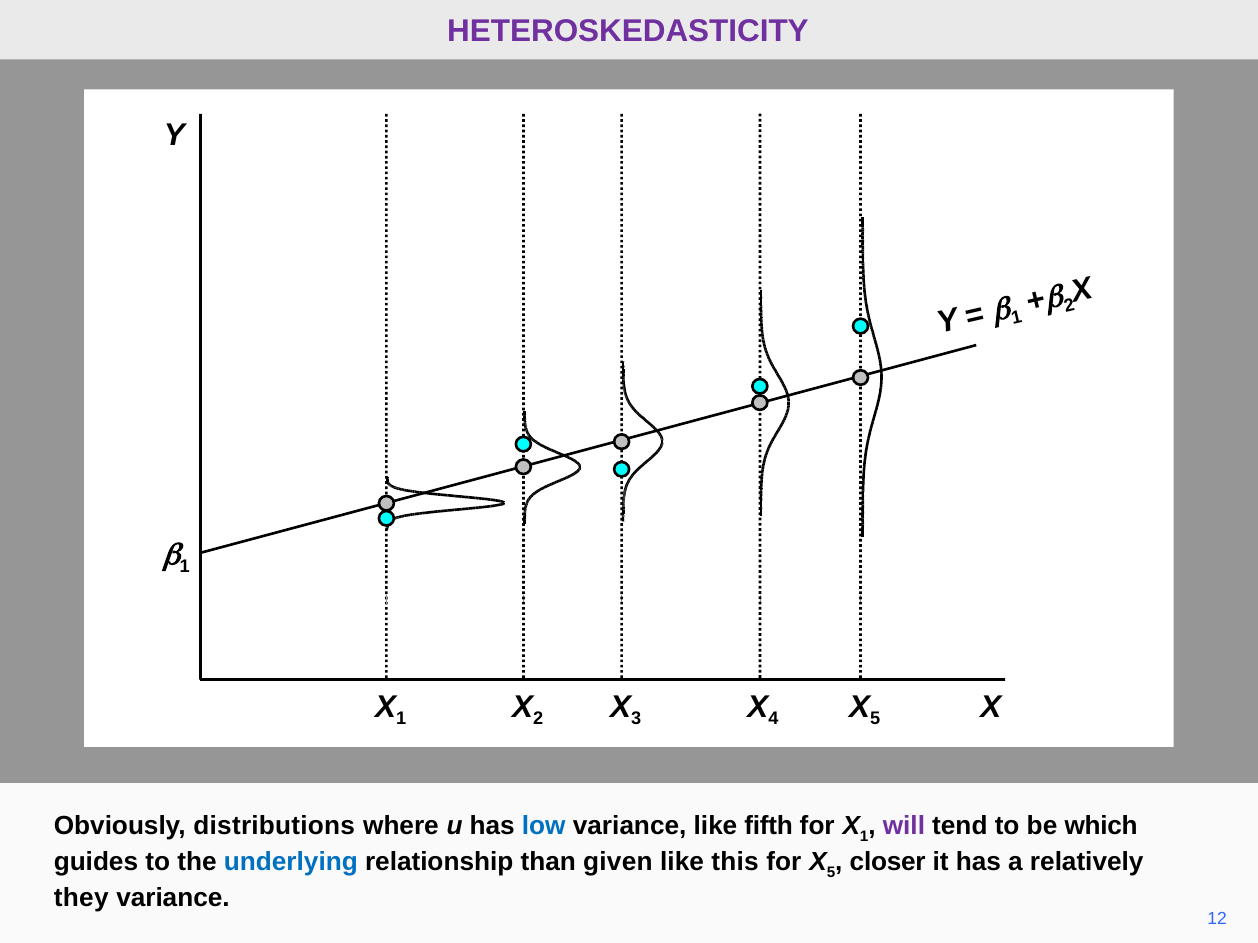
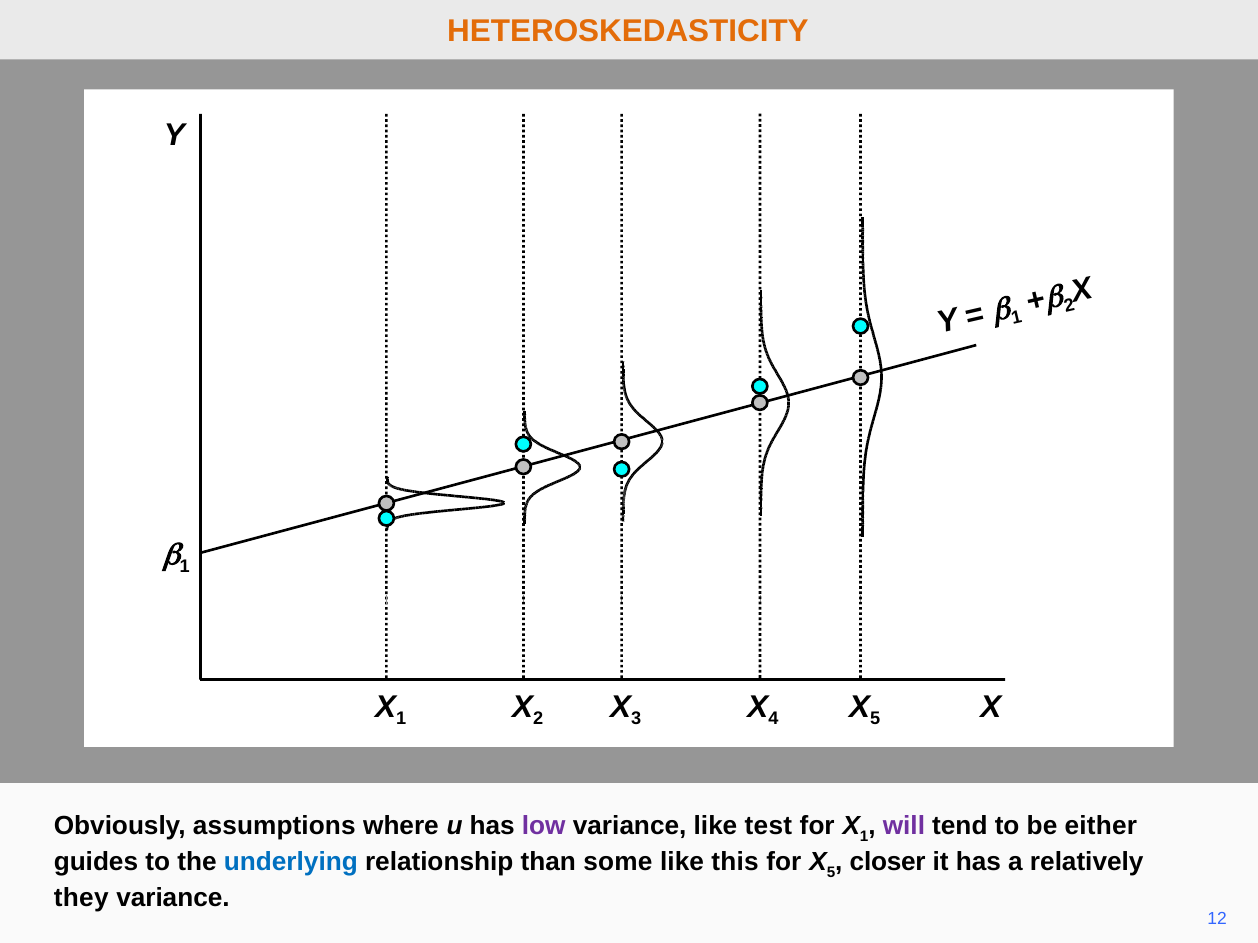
HETEROSKEDASTICITY colour: purple -> orange (628, 31)
distributions: distributions -> assumptions (274, 827)
low colour: blue -> purple (544, 827)
fifth: fifth -> test (768, 827)
which: which -> either (1101, 827)
given: given -> some (618, 862)
